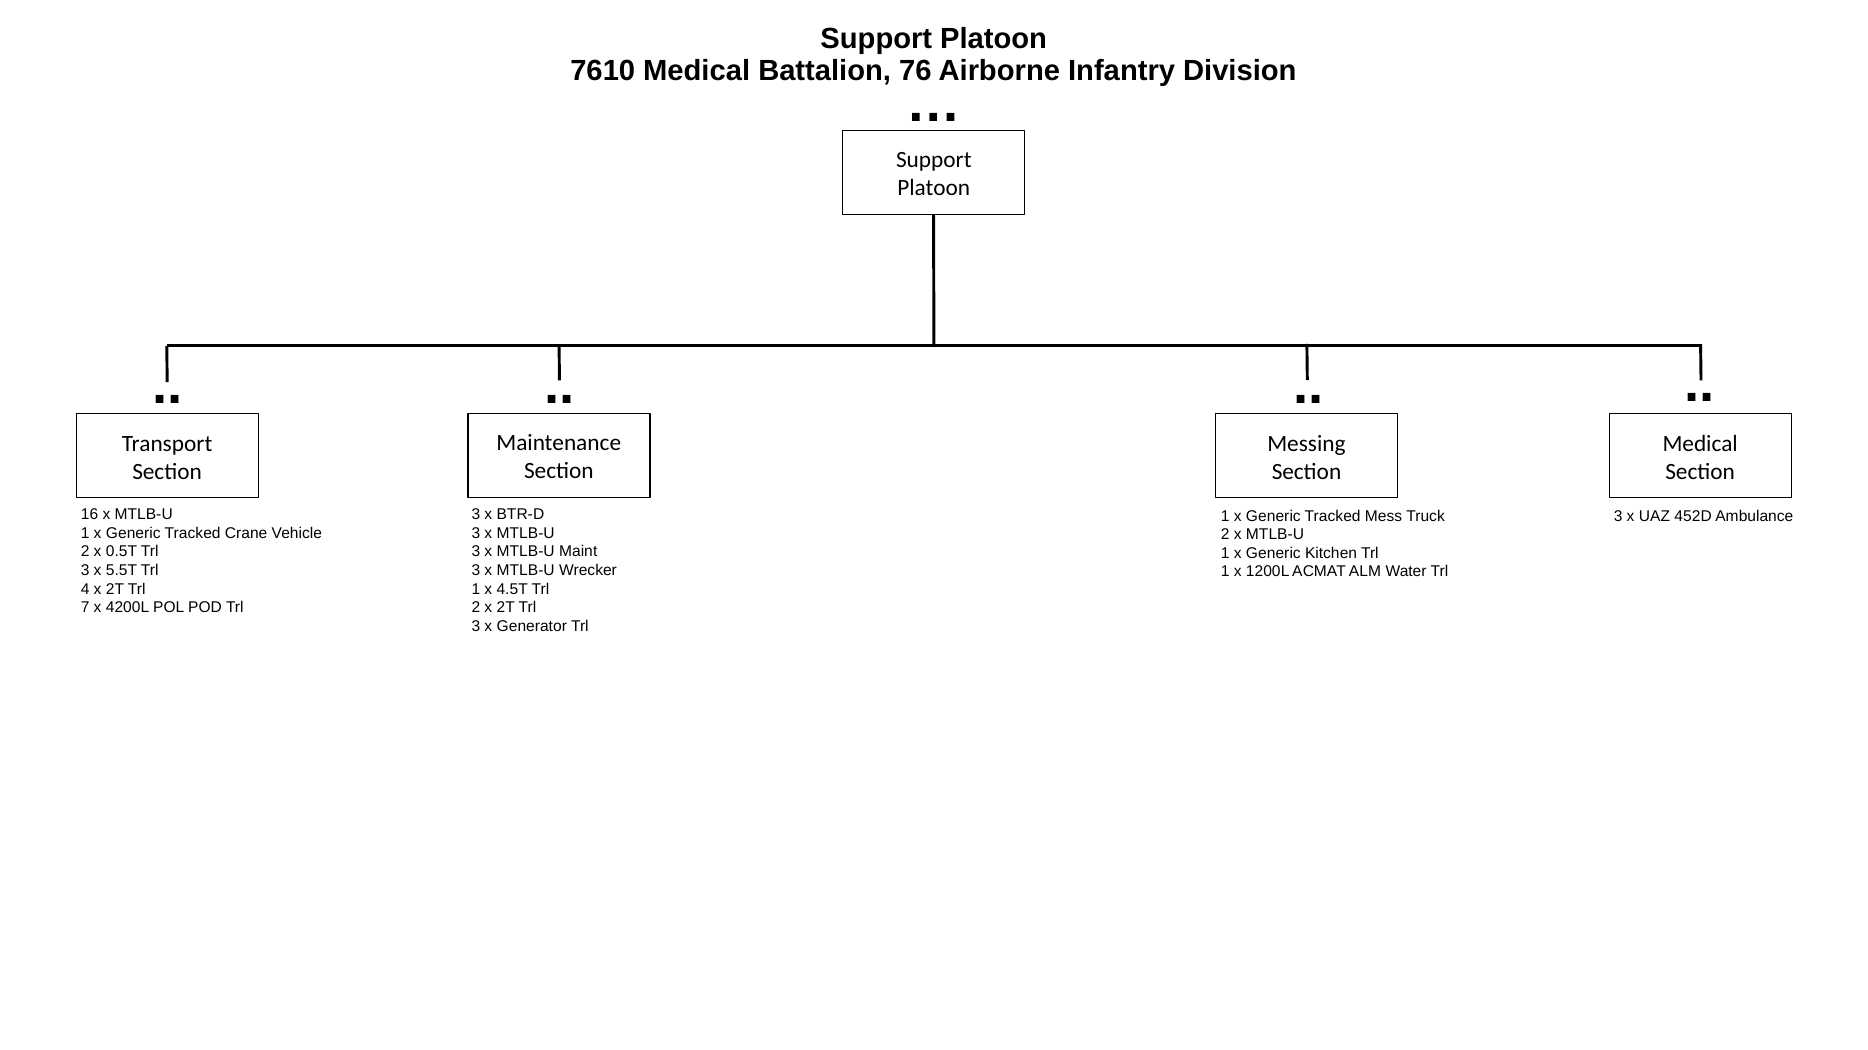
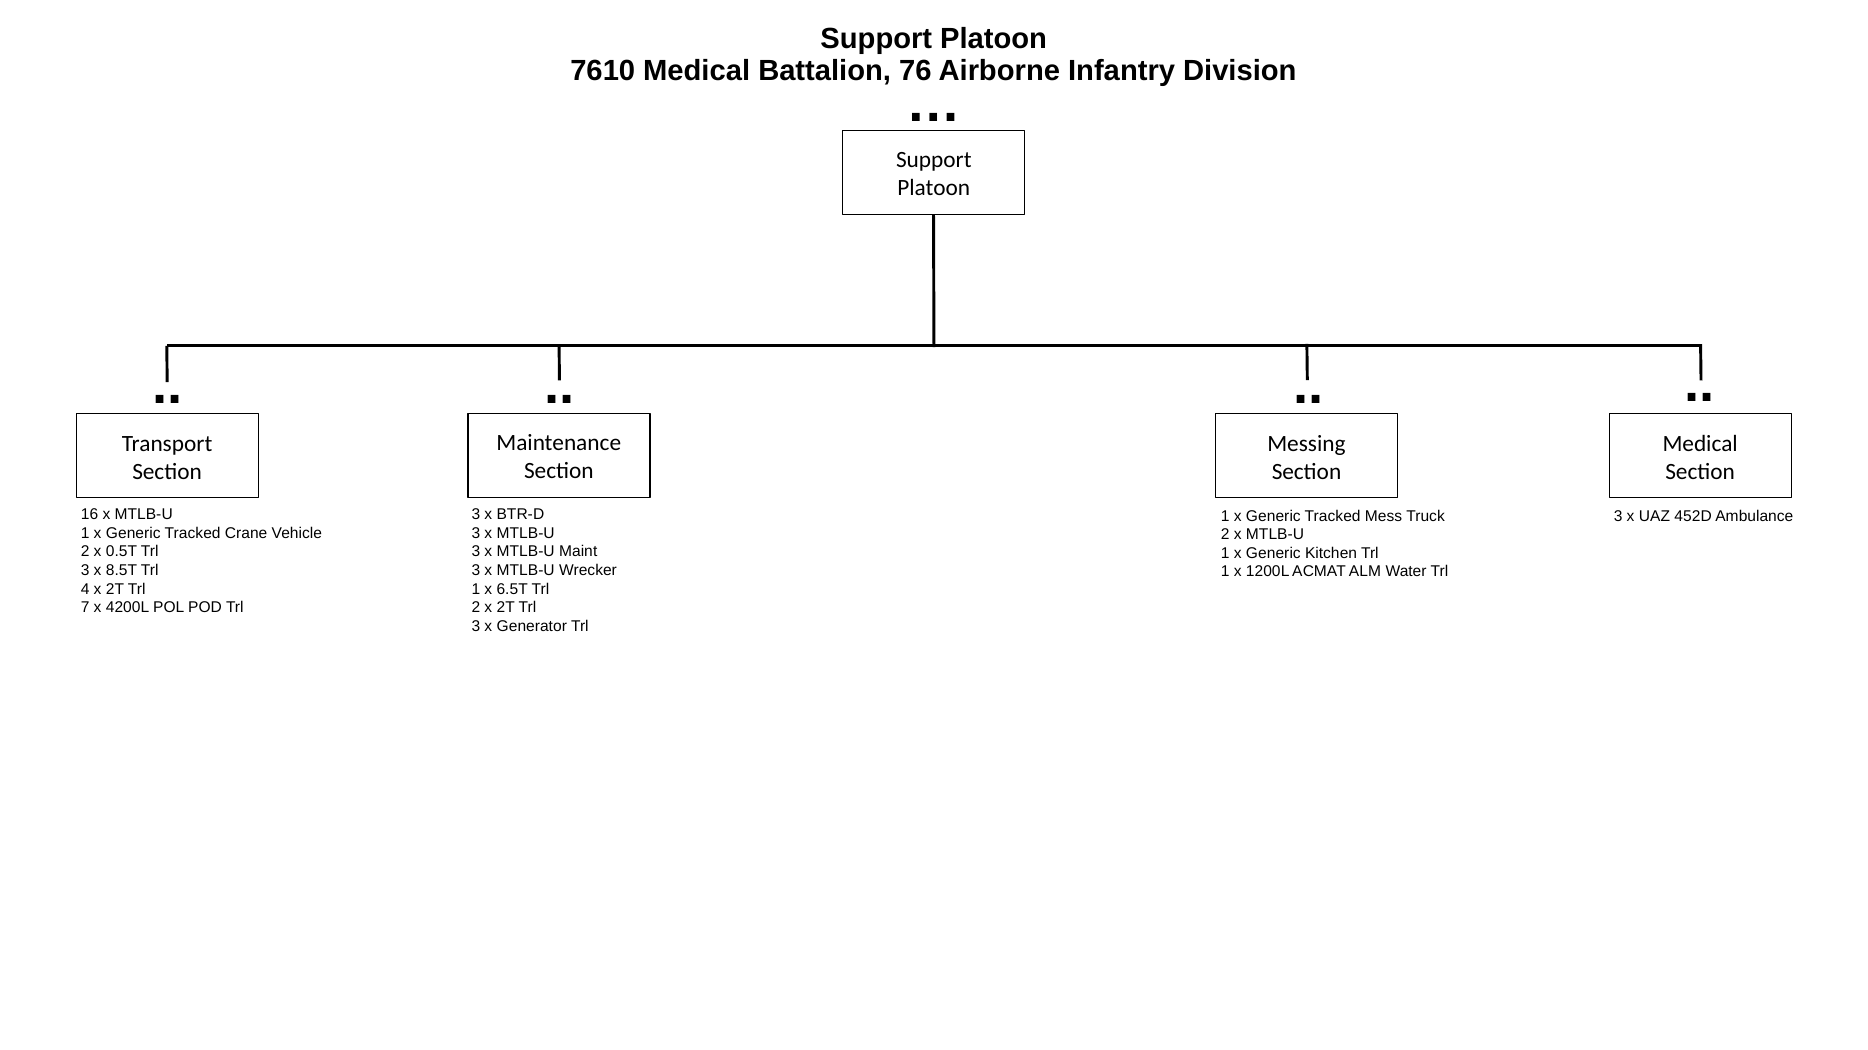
5.5T: 5.5T -> 8.5T (121, 571)
4.5T: 4.5T -> 6.5T (512, 590)
